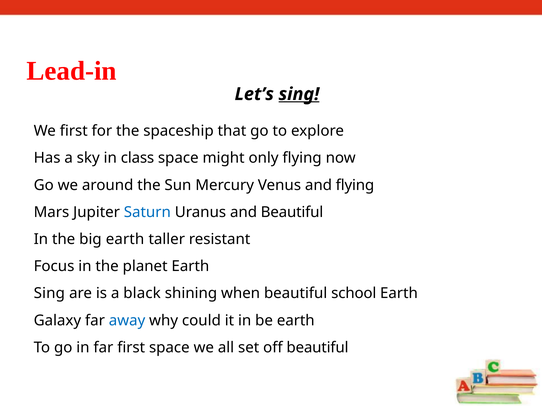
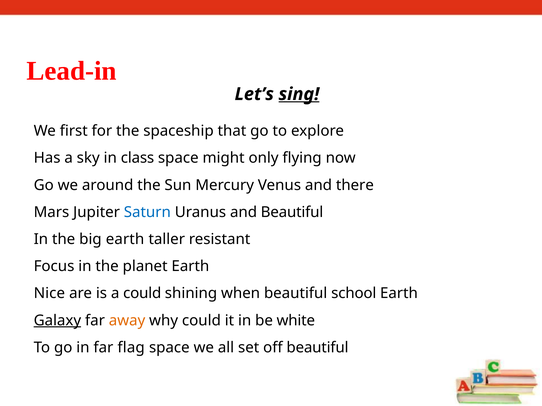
and flying: flying -> there (355, 185)
Sing: Sing -> Nice (49, 294)
a black: black -> could (142, 294)
Galaxy underline: none -> present (57, 321)
away colour: blue -> orange (127, 321)
be earth: earth -> white (296, 321)
far first: first -> flag (131, 348)
